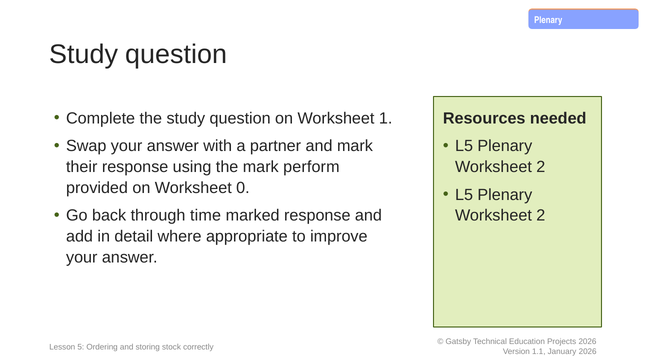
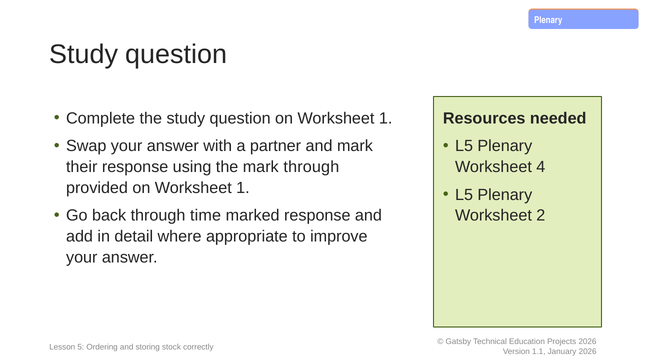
mark perform: perform -> through (311, 167)
2: 2 -> 4 (541, 167)
provided on Worksheet 0: 0 -> 1 (243, 188)
